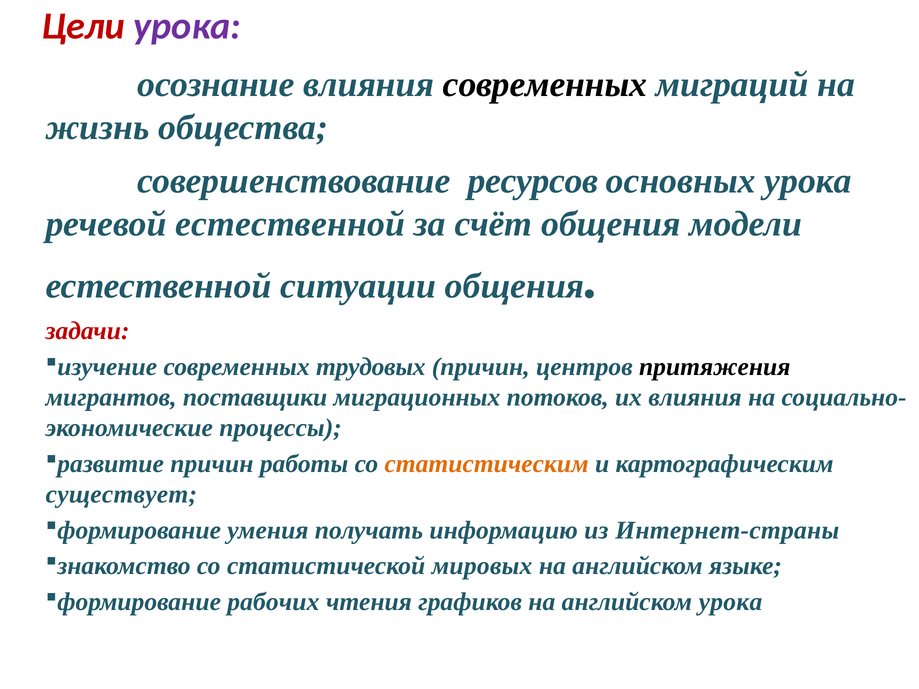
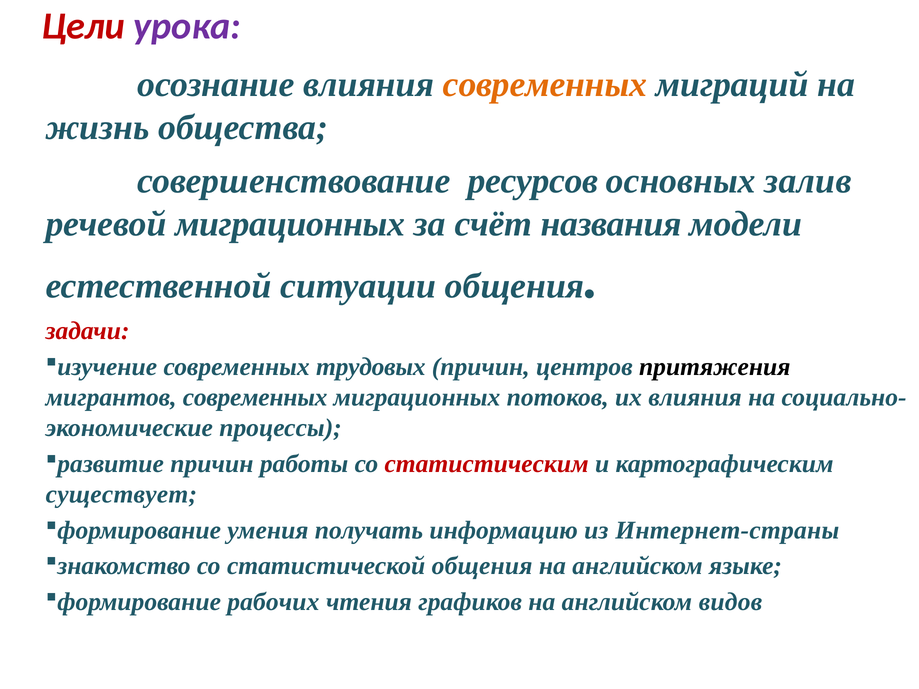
современных colour: black -> orange (545, 85)
основных урока: урока -> залив (808, 181)
речевой естественной: естественной -> миграционных (290, 224)
счёт общения: общения -> названия (611, 224)
мигрантов поставщики: поставщики -> современных (255, 398)
статистическим colour: orange -> red (487, 464)
статистической мировых: мировых -> общения (482, 566)
английском урока: урока -> видов (730, 602)
